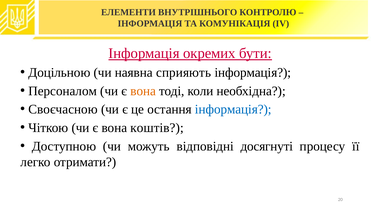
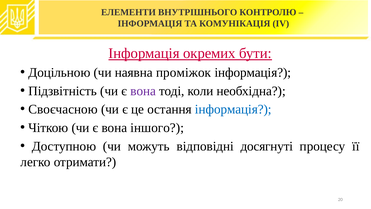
сприяють: сприяють -> проміжок (184, 72)
Персоналом: Персоналом -> Підзвітність (63, 91)
вона colour: orange -> purple (143, 91)
коштів: коштів -> іншого (157, 128)
